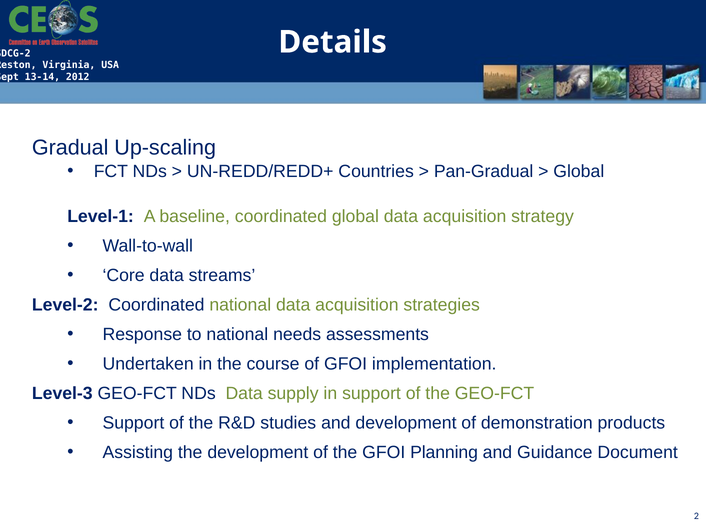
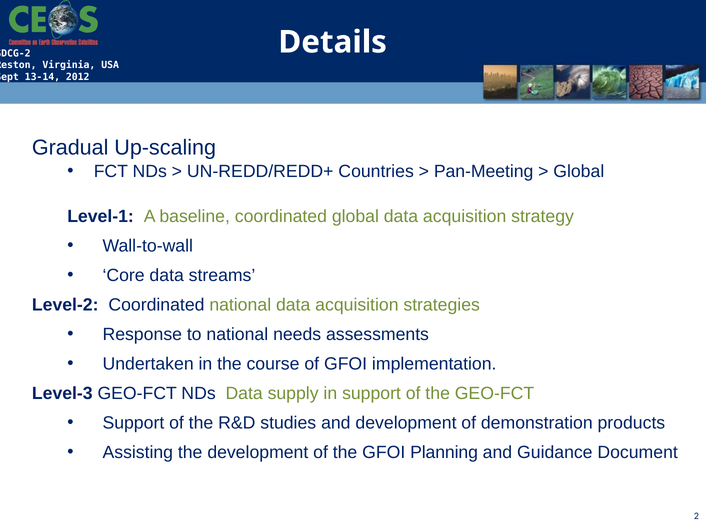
Pan-Gradual: Pan-Gradual -> Pan-Meeting (484, 171)
